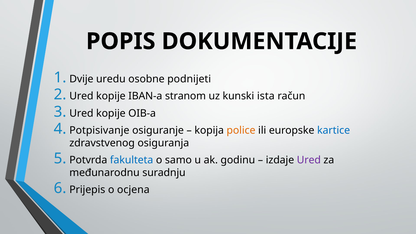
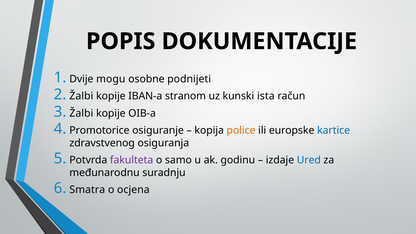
uredu: uredu -> mogu (111, 79)
Ured: Ured -> Žalbi (81, 96)
Ured: Ured -> Žalbi (81, 113)
Potpisivanje: Potpisivanje -> Promotorice (99, 130)
fakulteta colour: blue -> purple (132, 160)
Ured colour: purple -> blue (309, 160)
Prijepis: Prijepis -> Smatra (87, 190)
